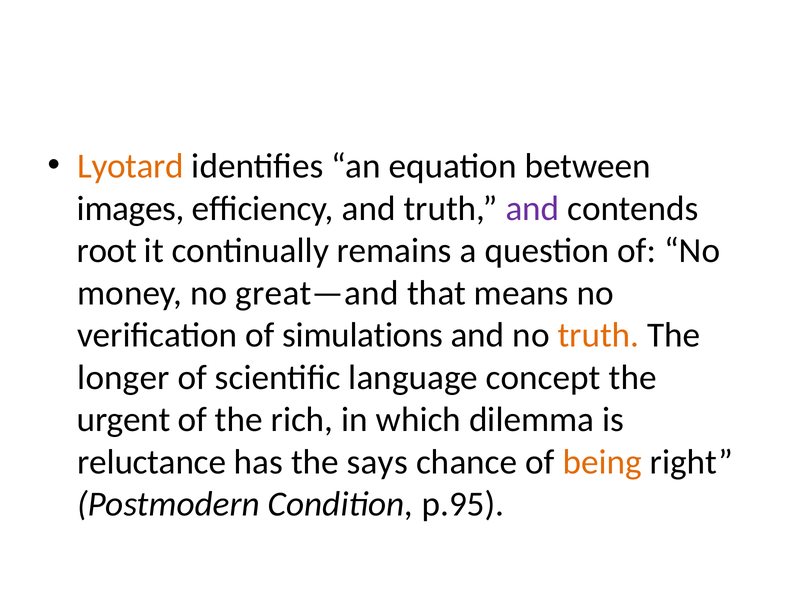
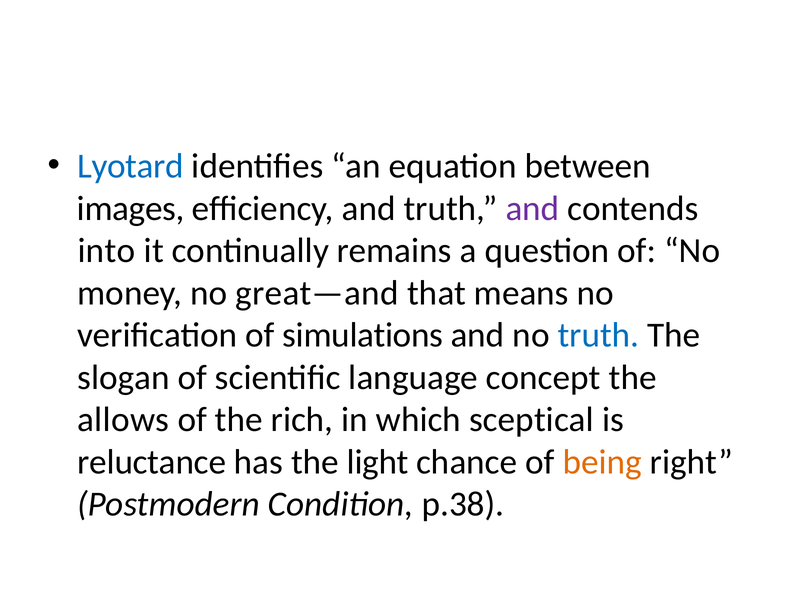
Lyotard colour: orange -> blue (131, 166)
root: root -> into (107, 251)
truth colour: orange -> blue (598, 336)
longer: longer -> slogan (123, 378)
urgent: urgent -> allows (123, 420)
dilemma: dilemma -> sceptical (532, 420)
says: says -> light (378, 462)
p.95: p.95 -> p.38 (463, 505)
